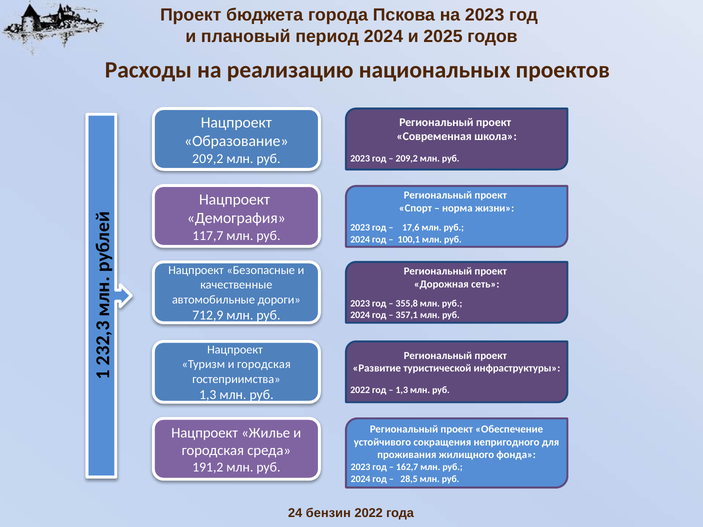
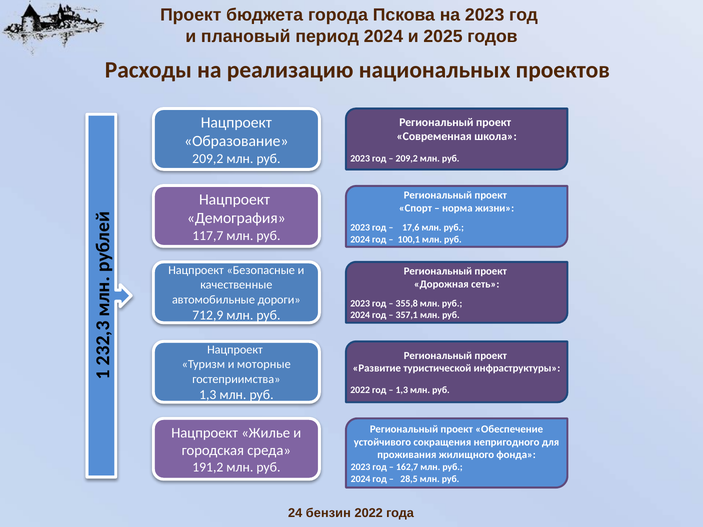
Туризм и городская: городская -> моторные (264, 365)
